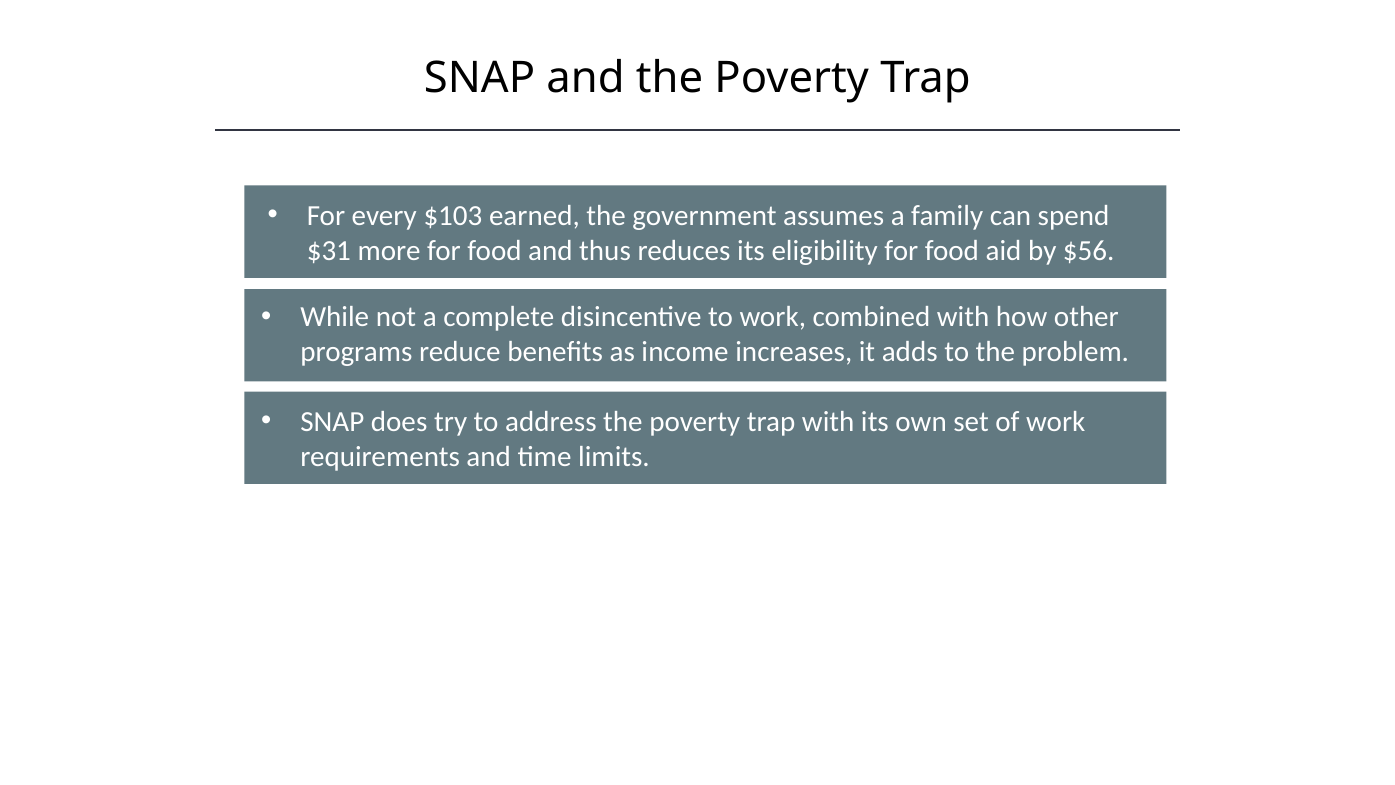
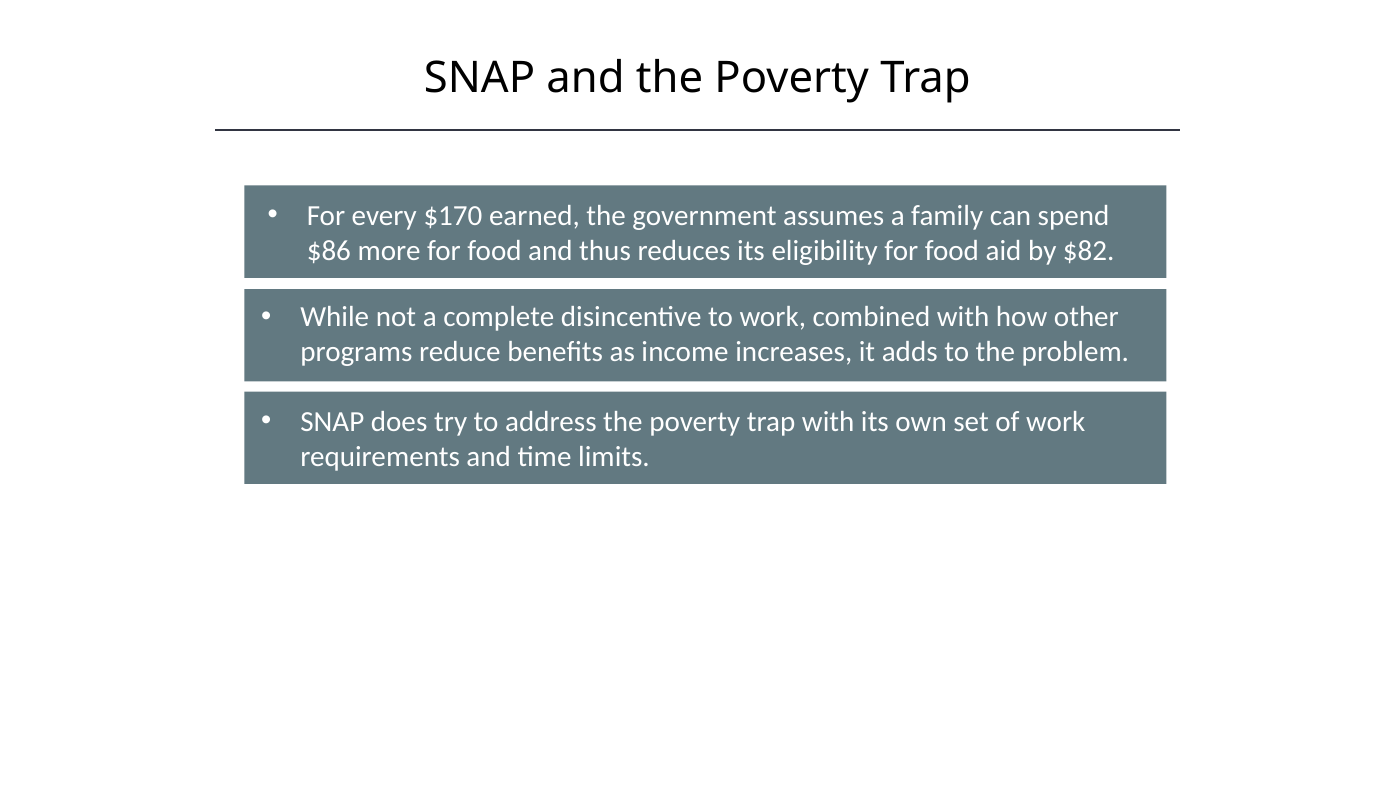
$103: $103 -> $170 (453, 216)
$31: $31 -> $86 (329, 251)
$56: $56 -> $82 (1089, 251)
